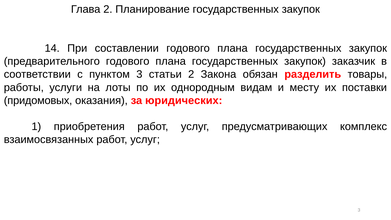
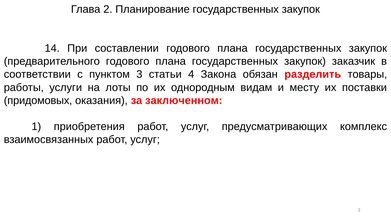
статьи 2: 2 -> 4 (191, 74)
юридических: юридических -> заключенном (184, 100)
